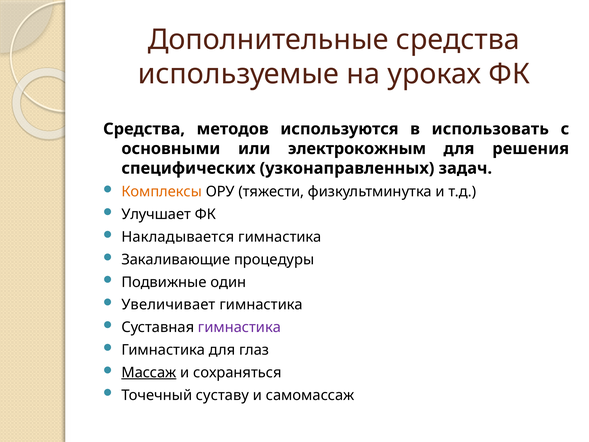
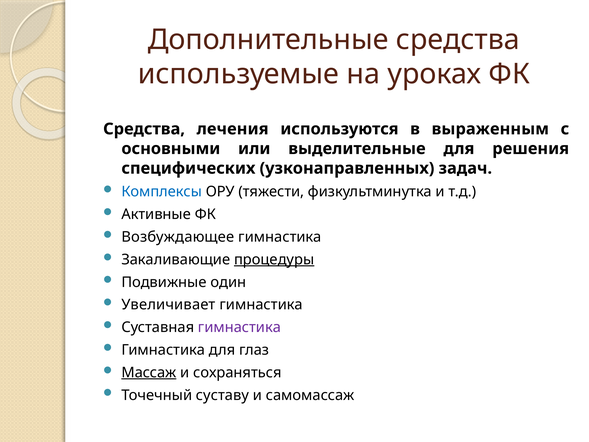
методов: методов -> лечения (233, 129)
использовать: использовать -> выраженным (490, 129)
электрокожным: электрокожным -> выделительные (357, 149)
Комплексы colour: orange -> blue (162, 192)
Улучшает: Улучшает -> Активные (156, 214)
Накладывается: Накладывается -> Возбуждающее (178, 237)
процедуры underline: none -> present (274, 259)
